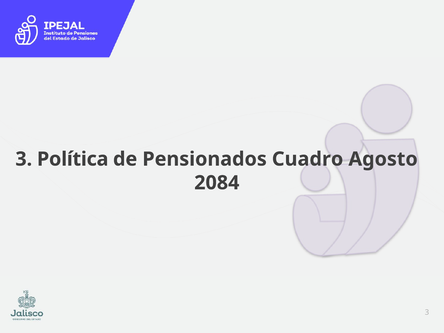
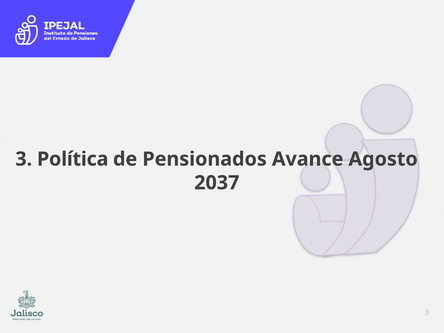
Cuadro: Cuadro -> Avance (308, 159)
2084: 2084 -> 2037 (217, 183)
